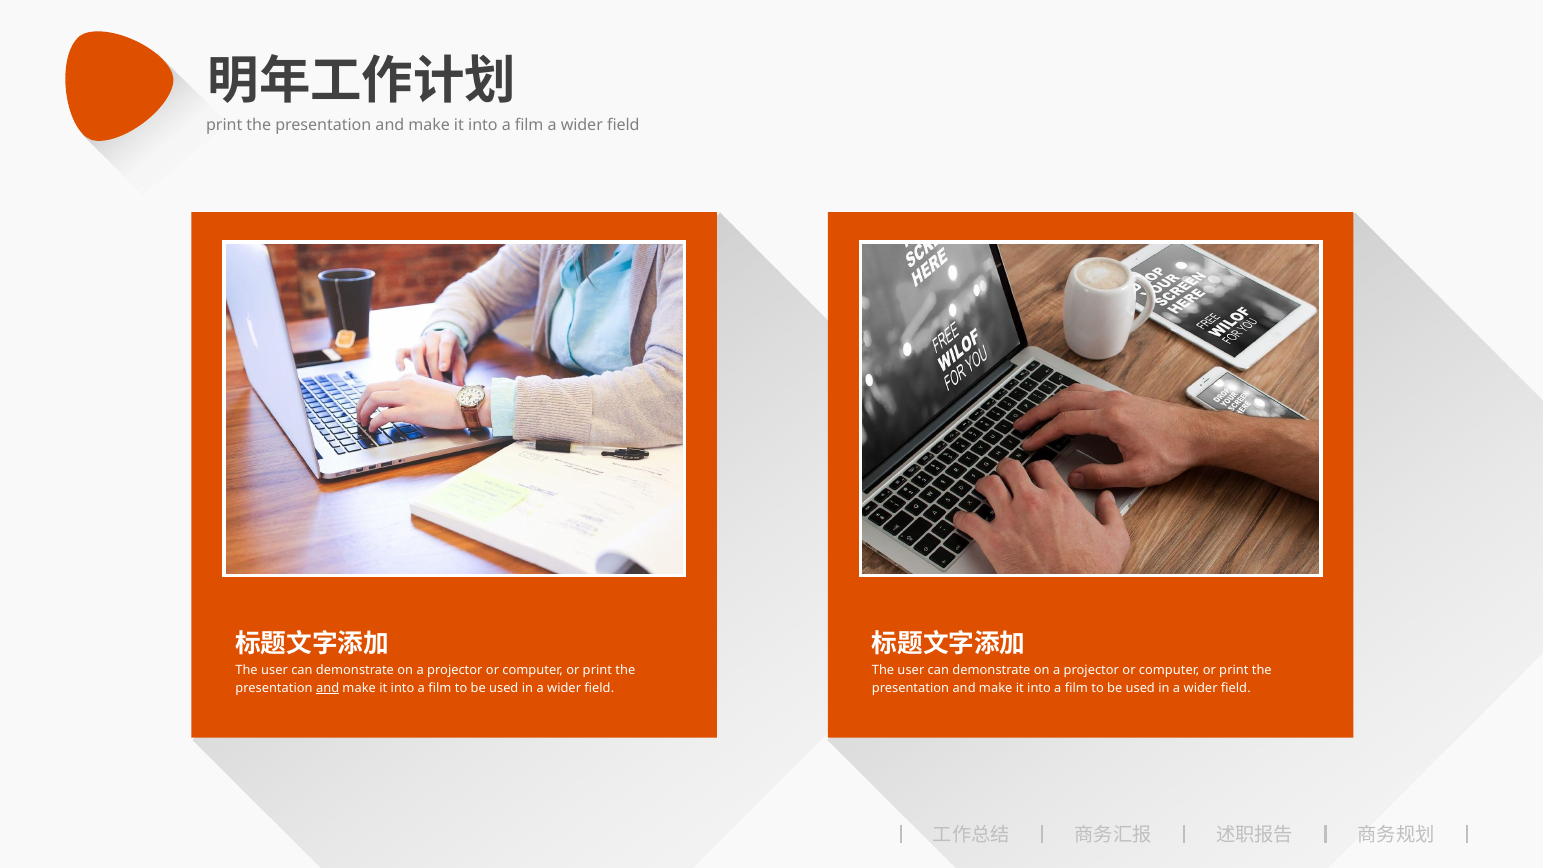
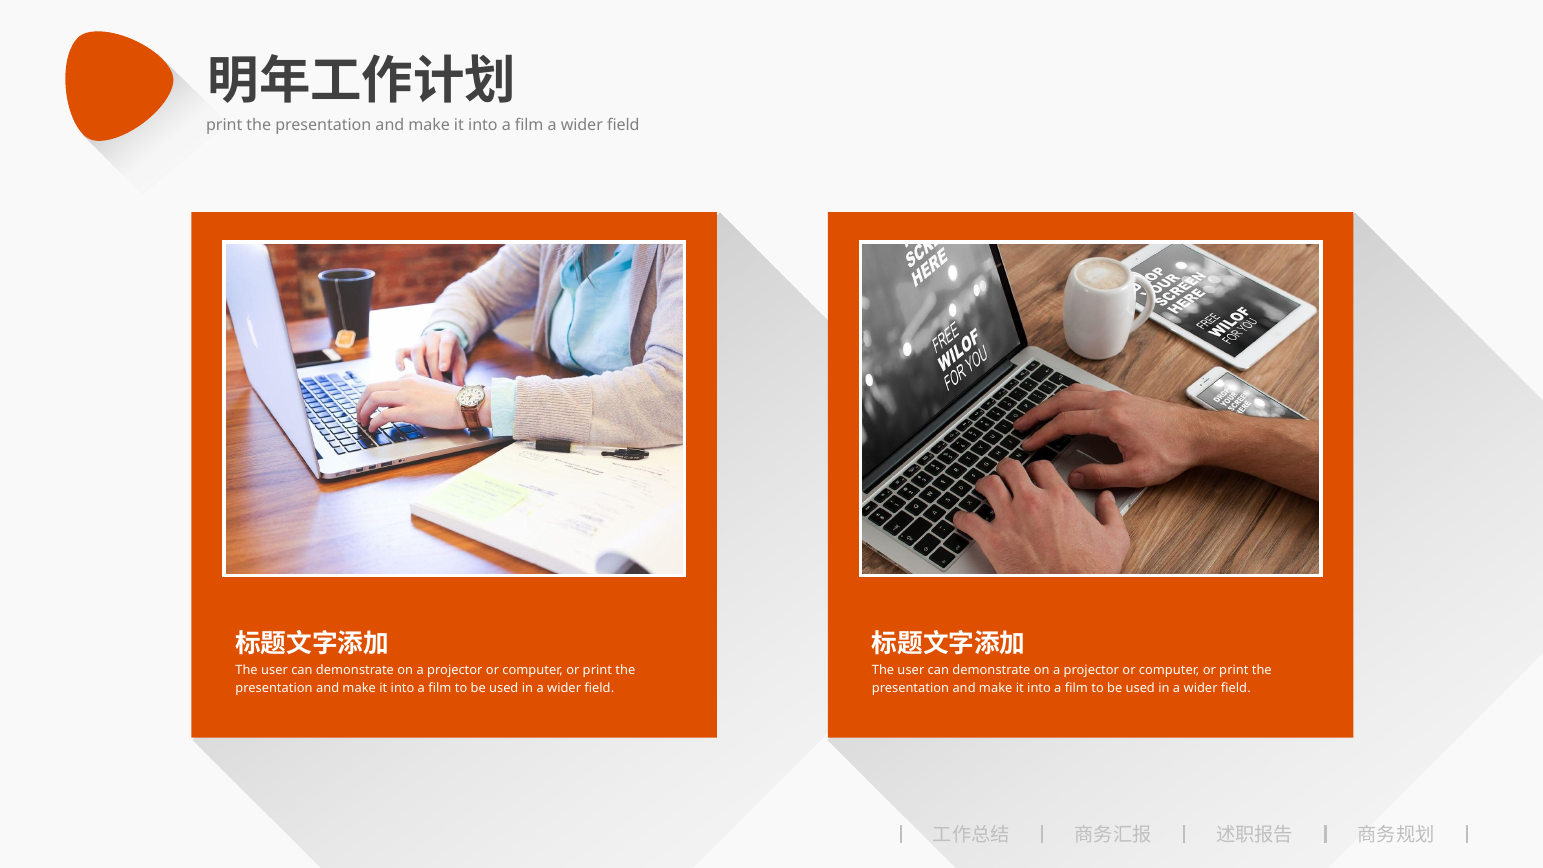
and underline: present -> none (328, 688)
